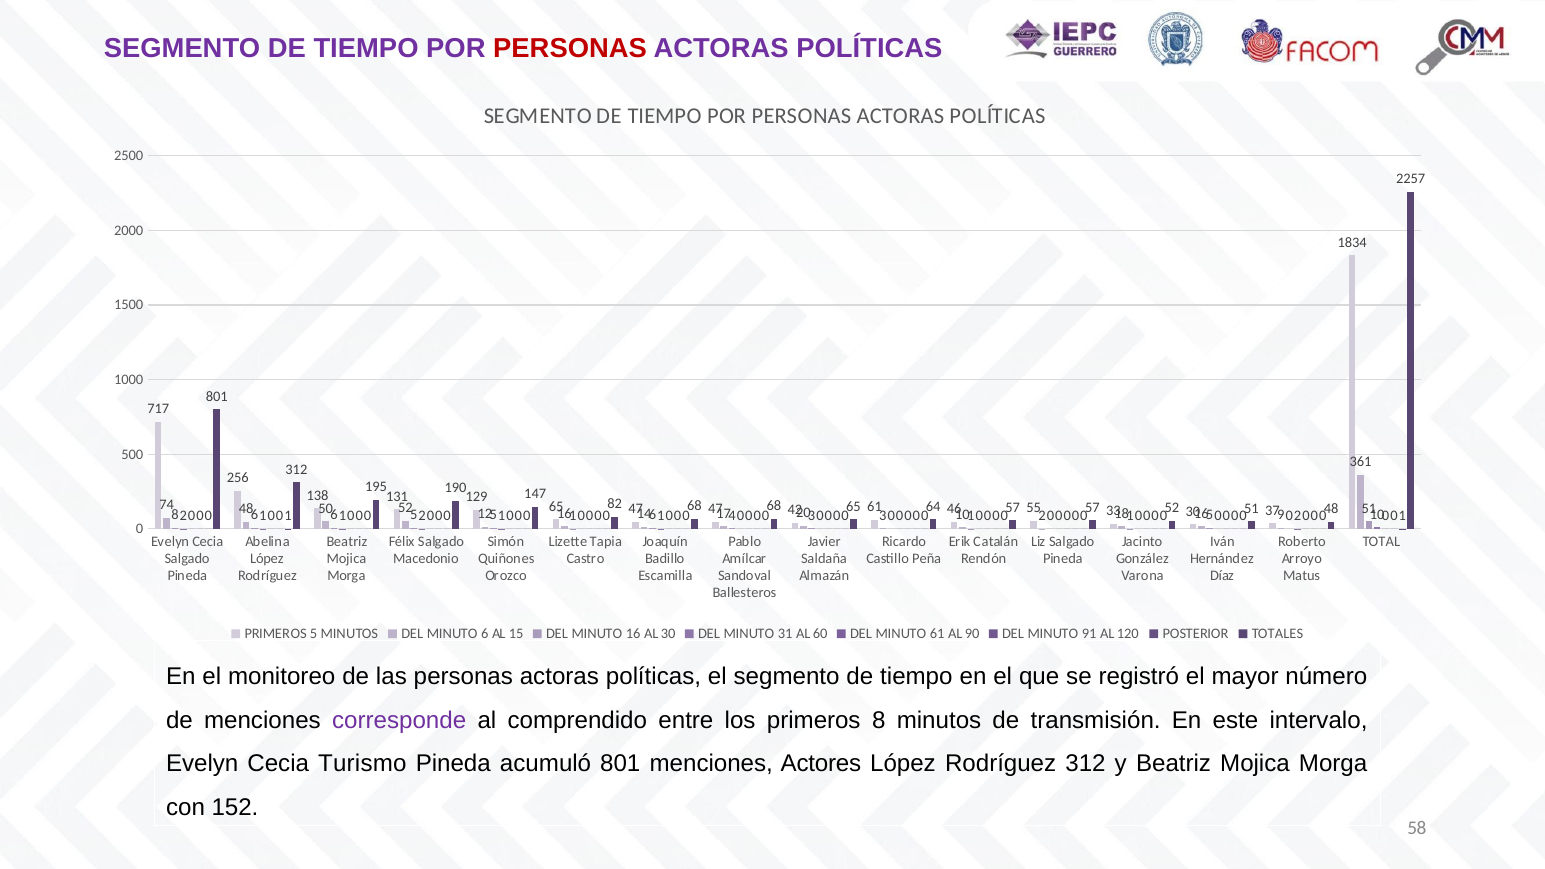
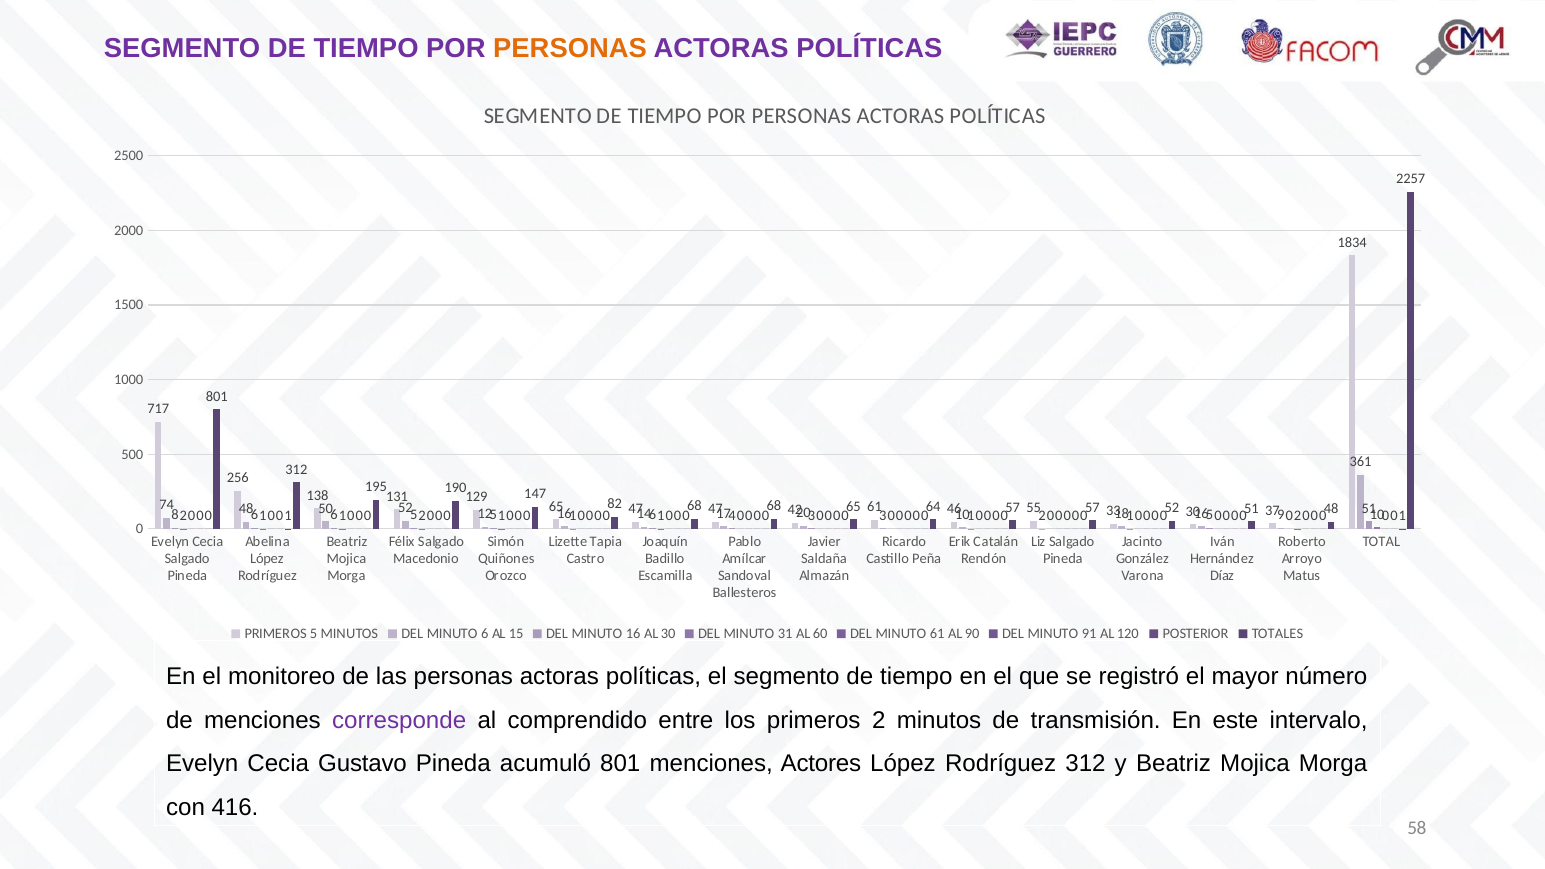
PERSONAS colour: red -> orange (570, 49)
primeros 8: 8 -> 2 (879, 720)
Turismo: Turismo -> Gustavo (363, 764)
152: 152 -> 416 (235, 807)
